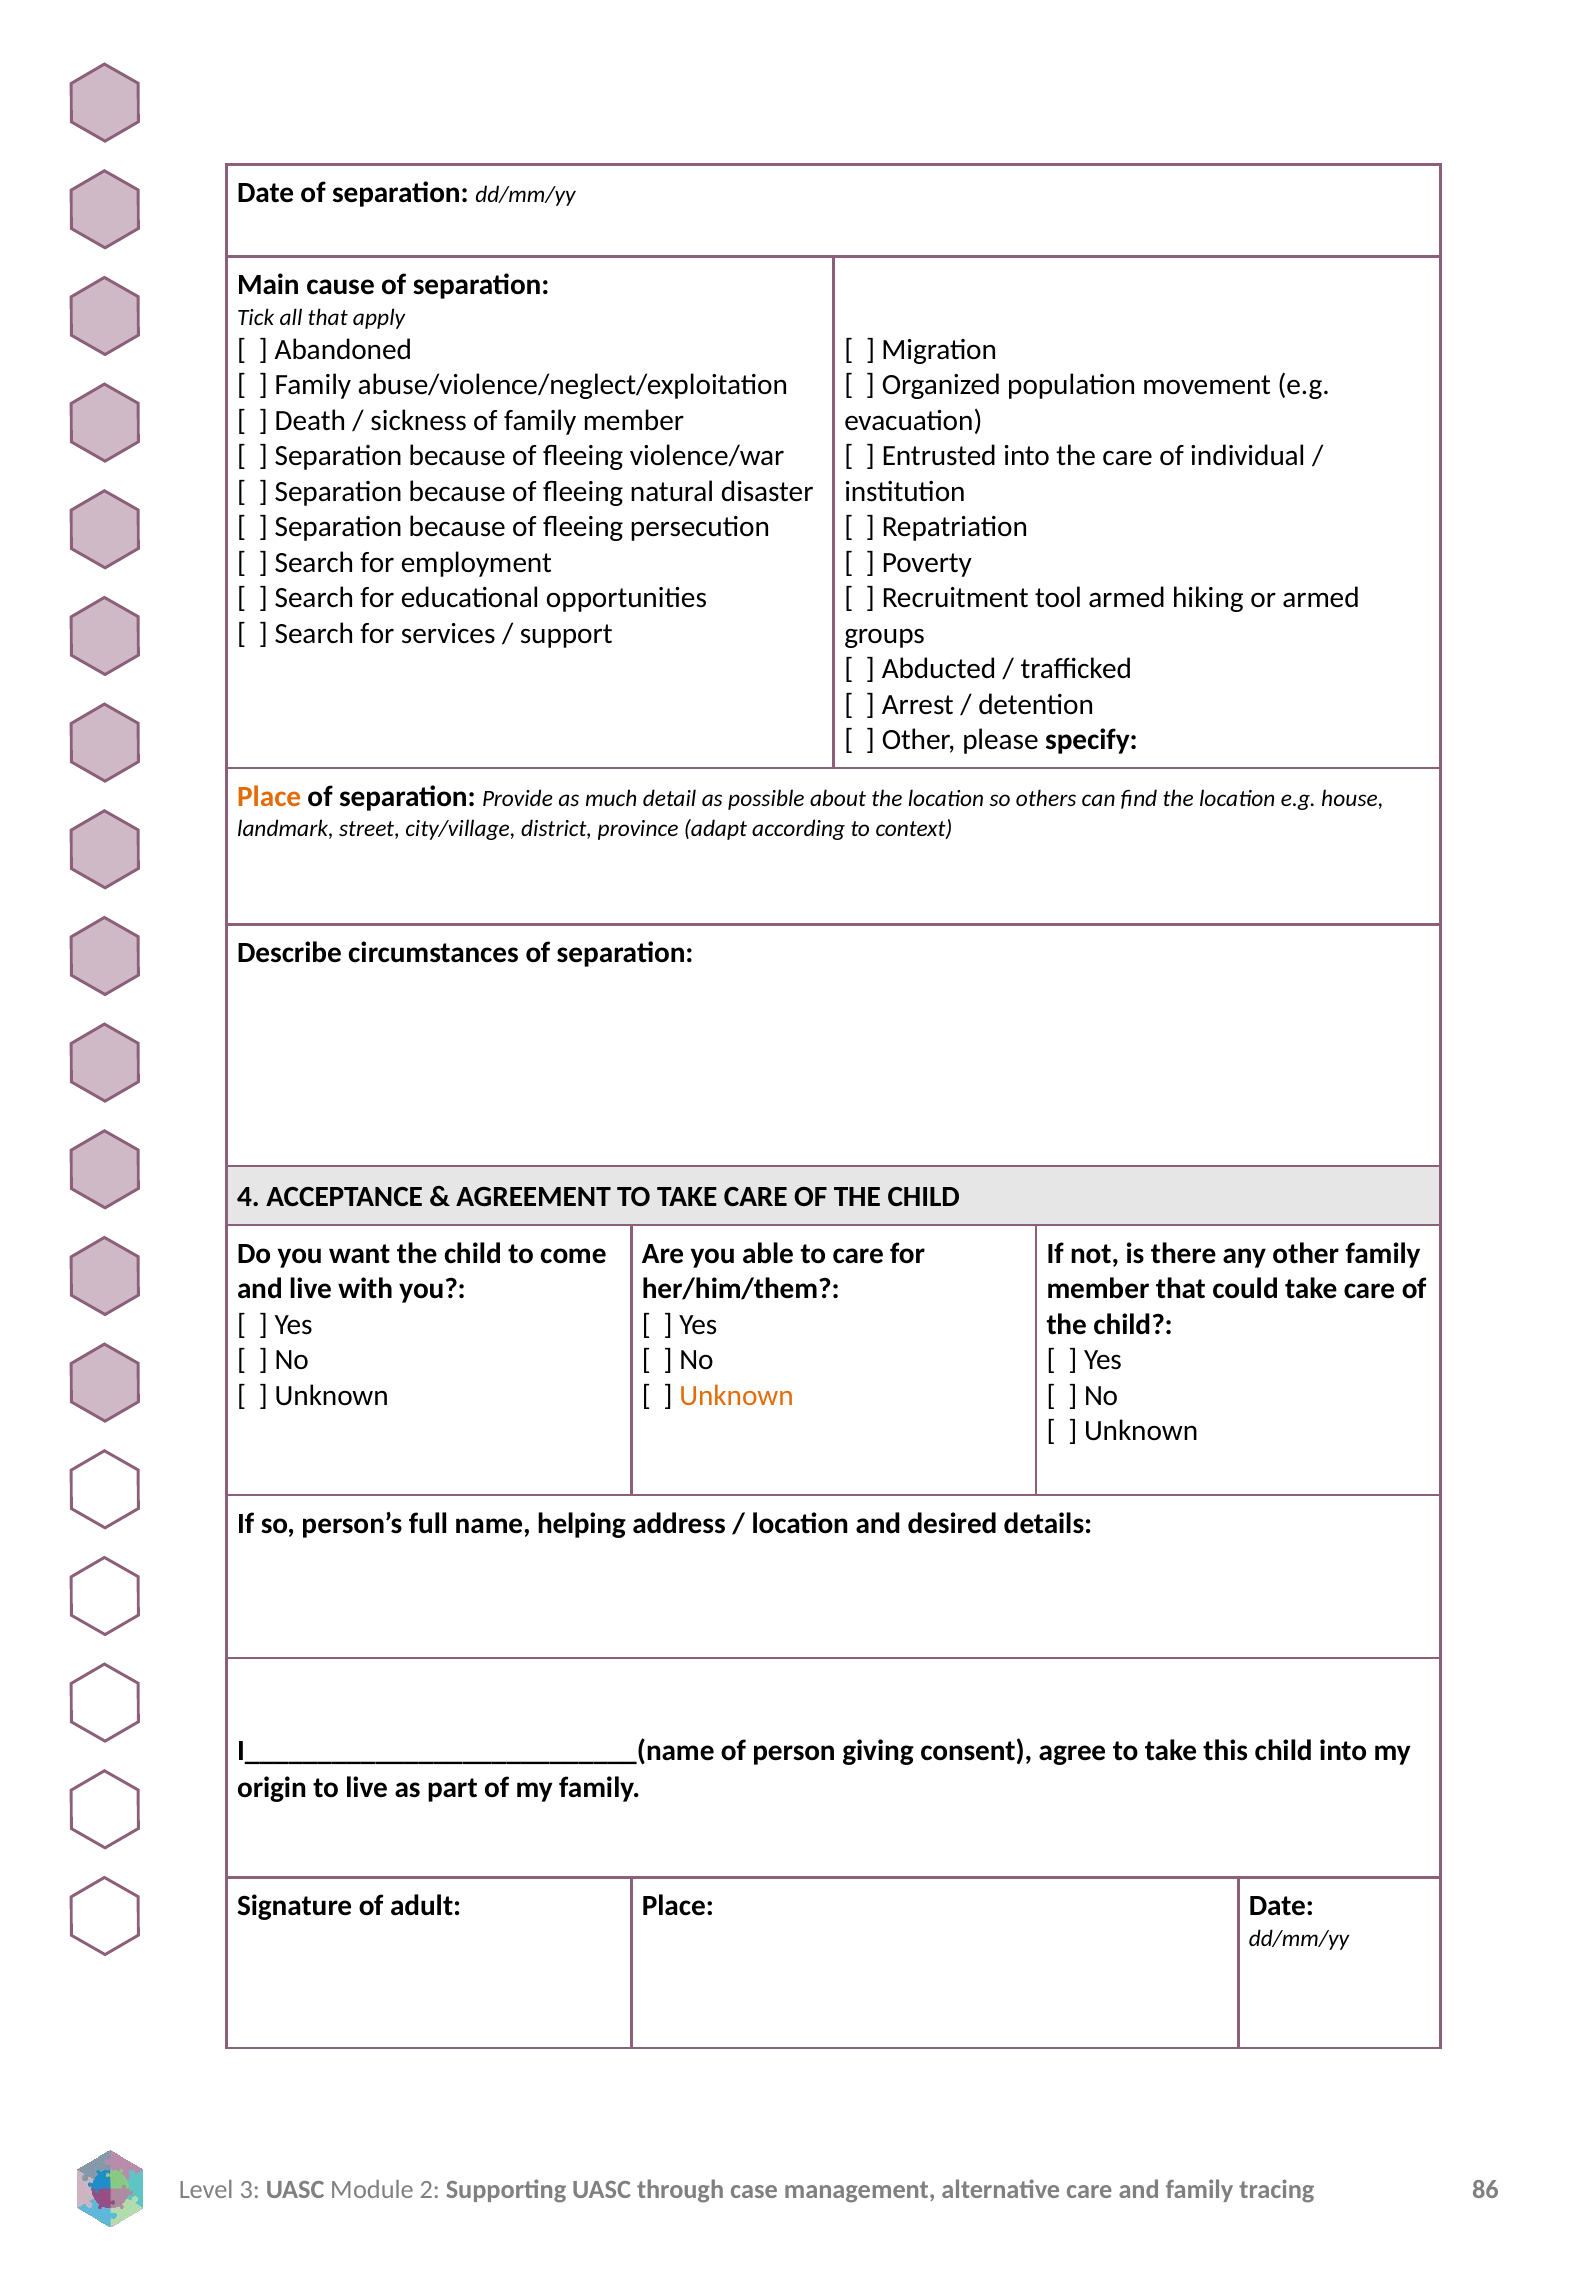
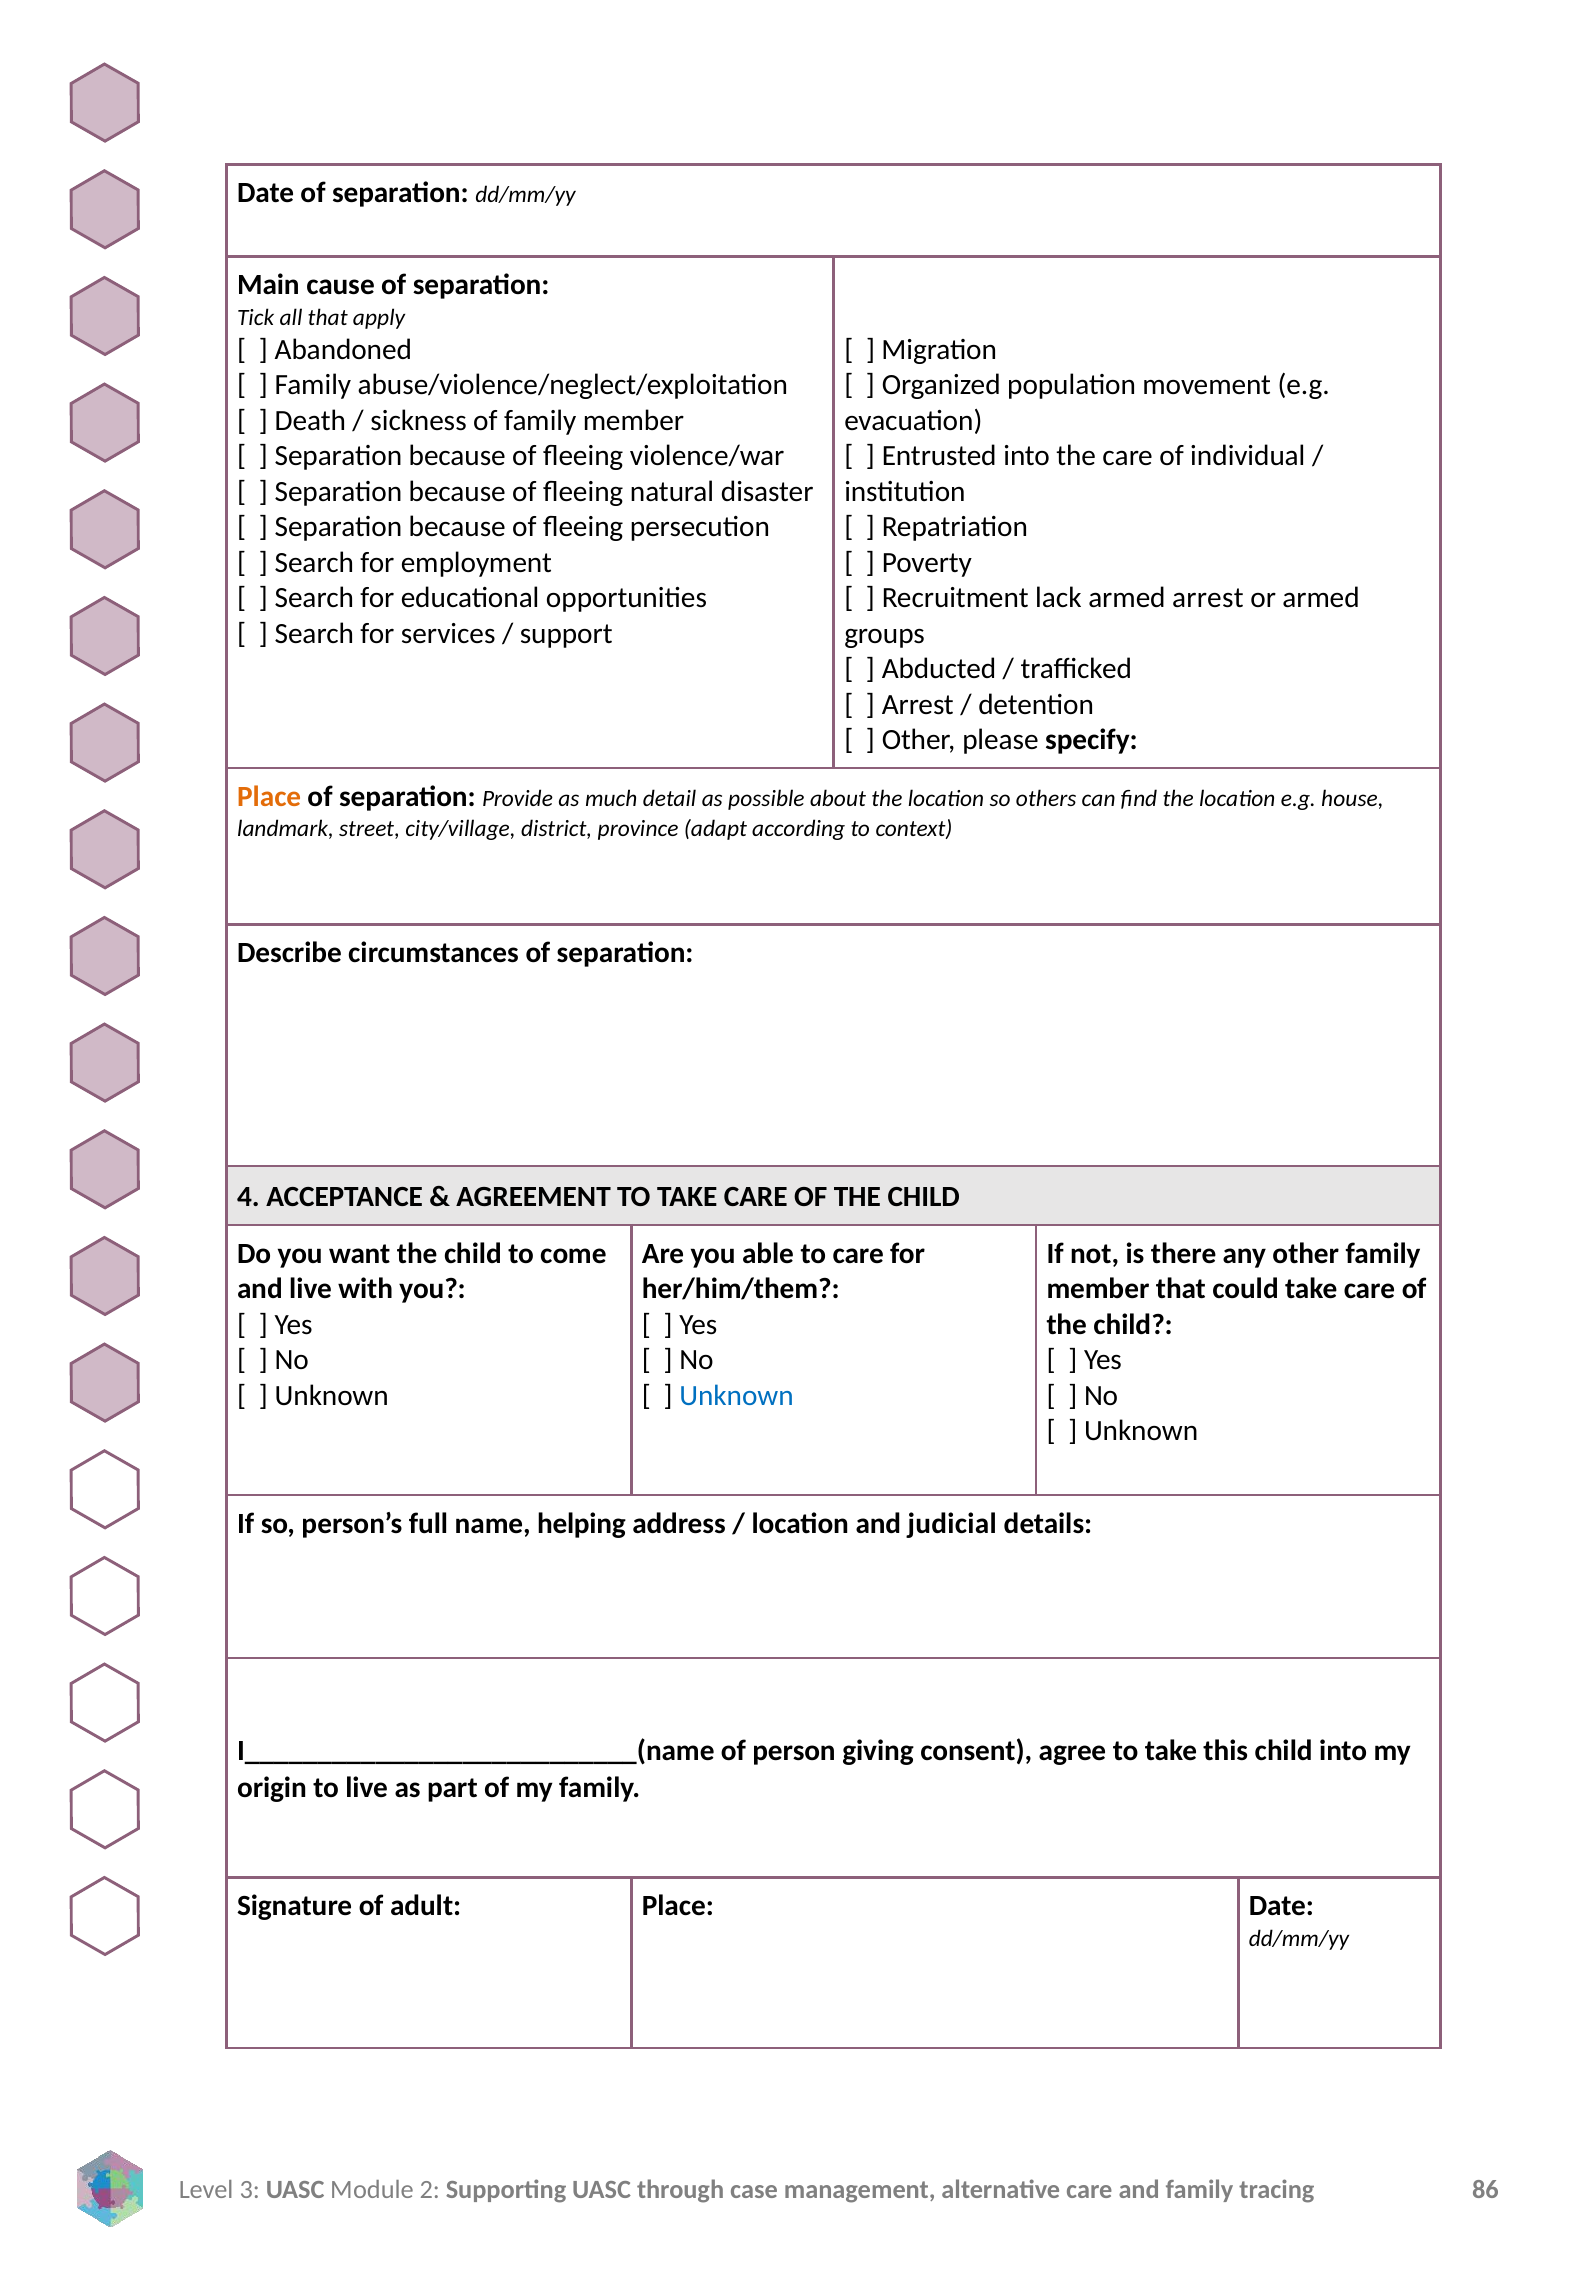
tool: tool -> lack (1058, 598)
armed hiking: hiking -> arrest (1208, 598)
Unknown colour: orange -> blue (737, 1396)
desired: desired -> judicial (952, 1524)
